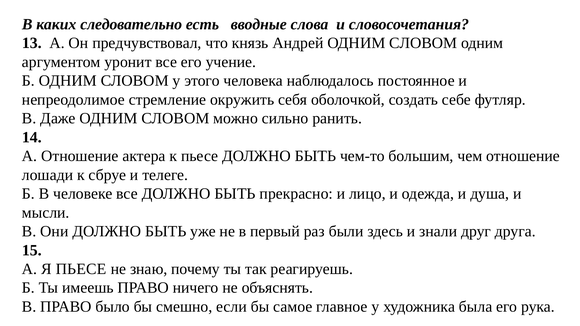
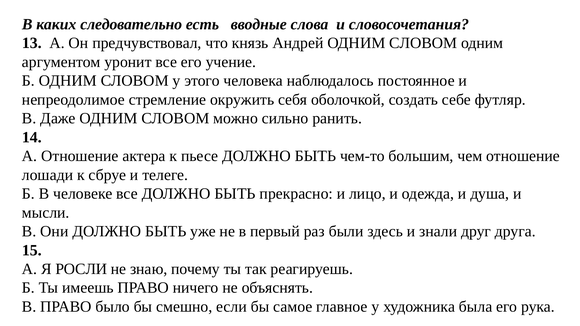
Я ПЬЕСЕ: ПЬЕСЕ -> РОСЛИ (81, 269)
